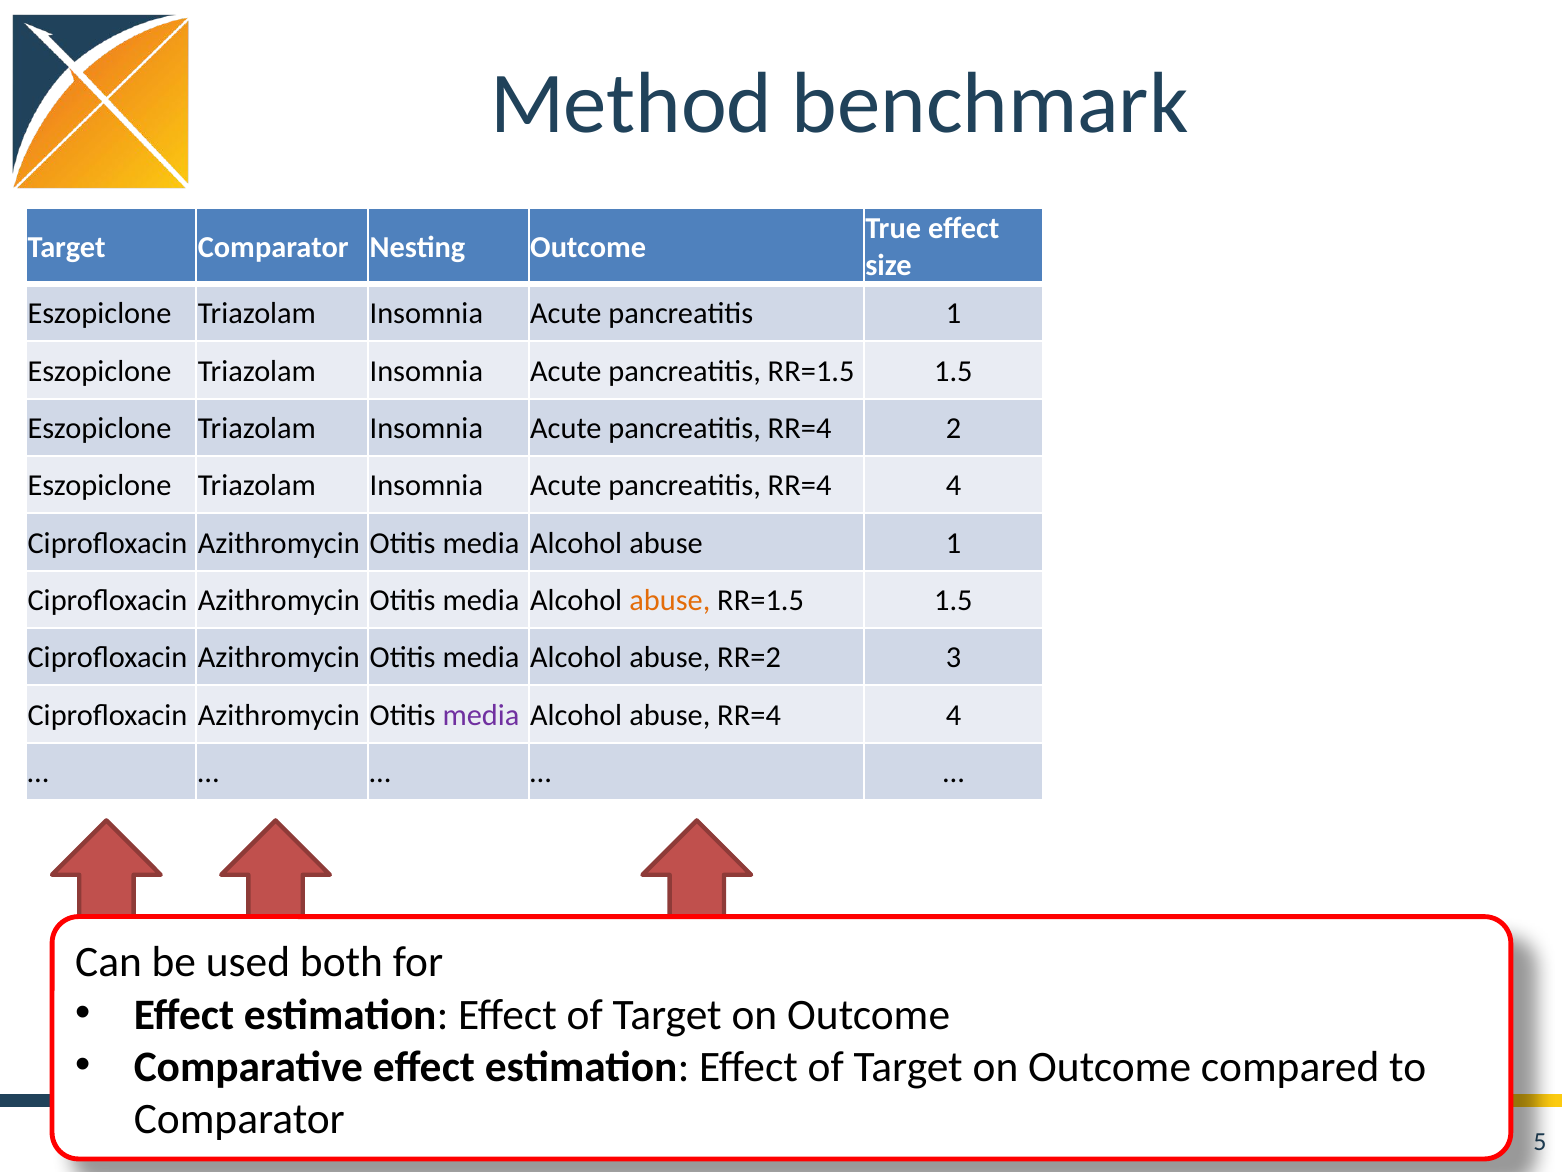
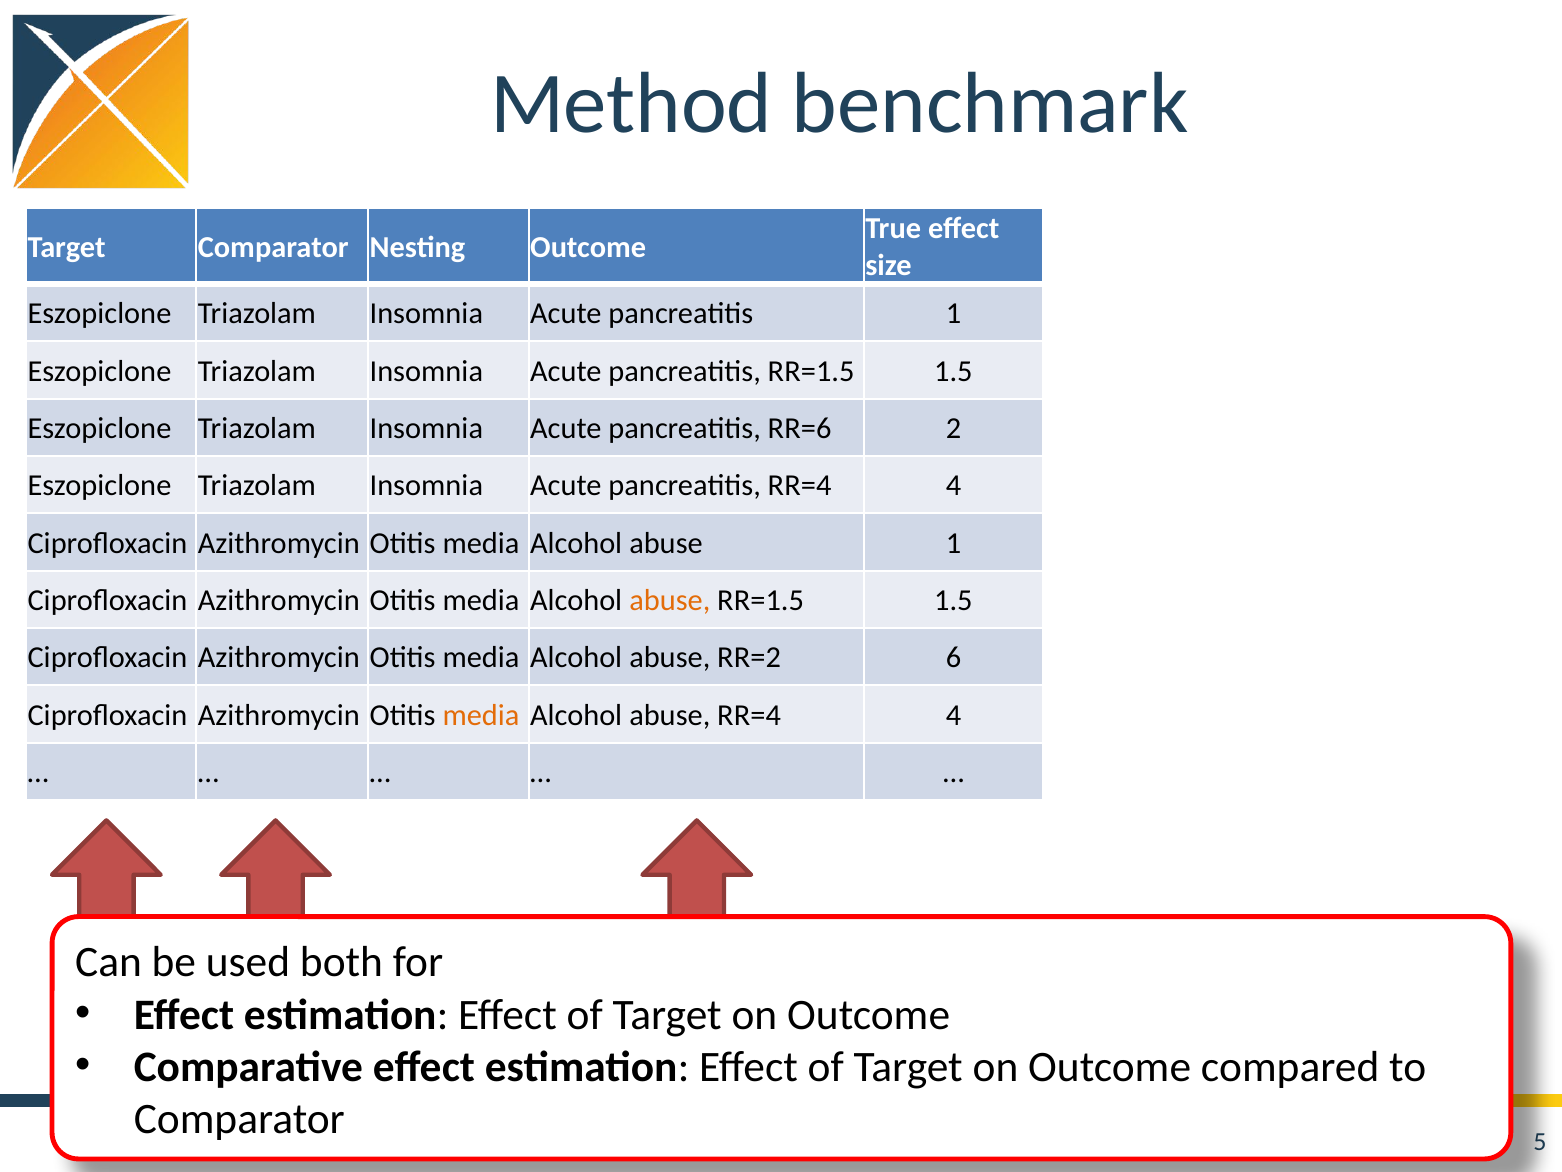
RR=4: RR=4 -> RR=6 (800, 428)
3: 3 -> 6 (953, 658)
media colour: purple -> orange (481, 715)
